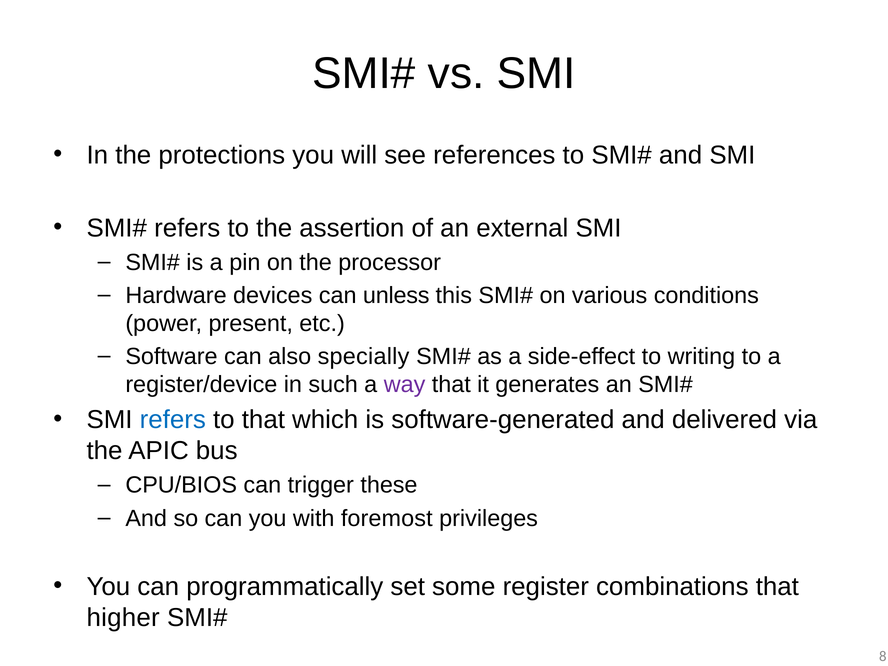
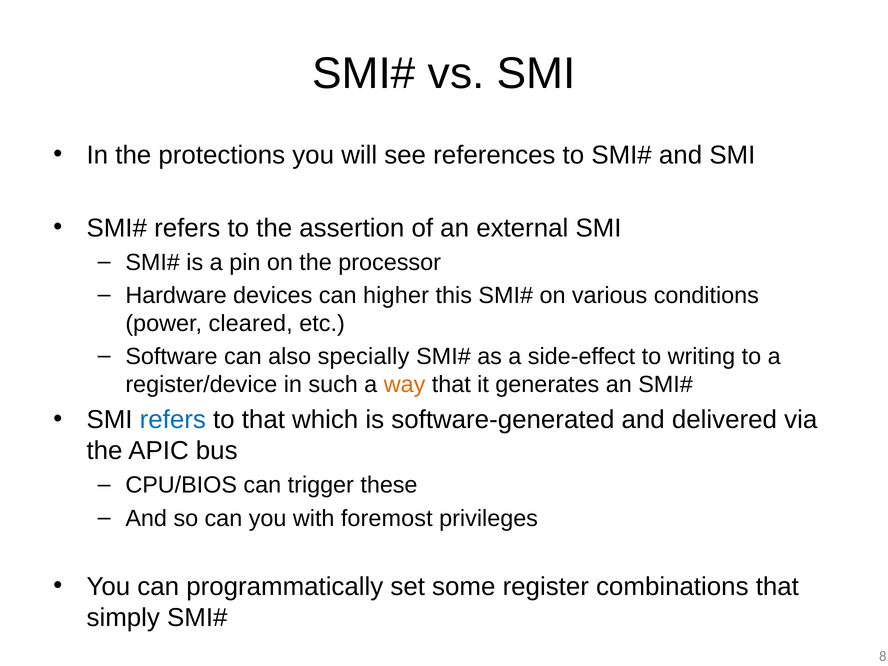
unless: unless -> higher (396, 295)
present: present -> cleared (251, 323)
way colour: purple -> orange (405, 385)
higher: higher -> simply (123, 618)
